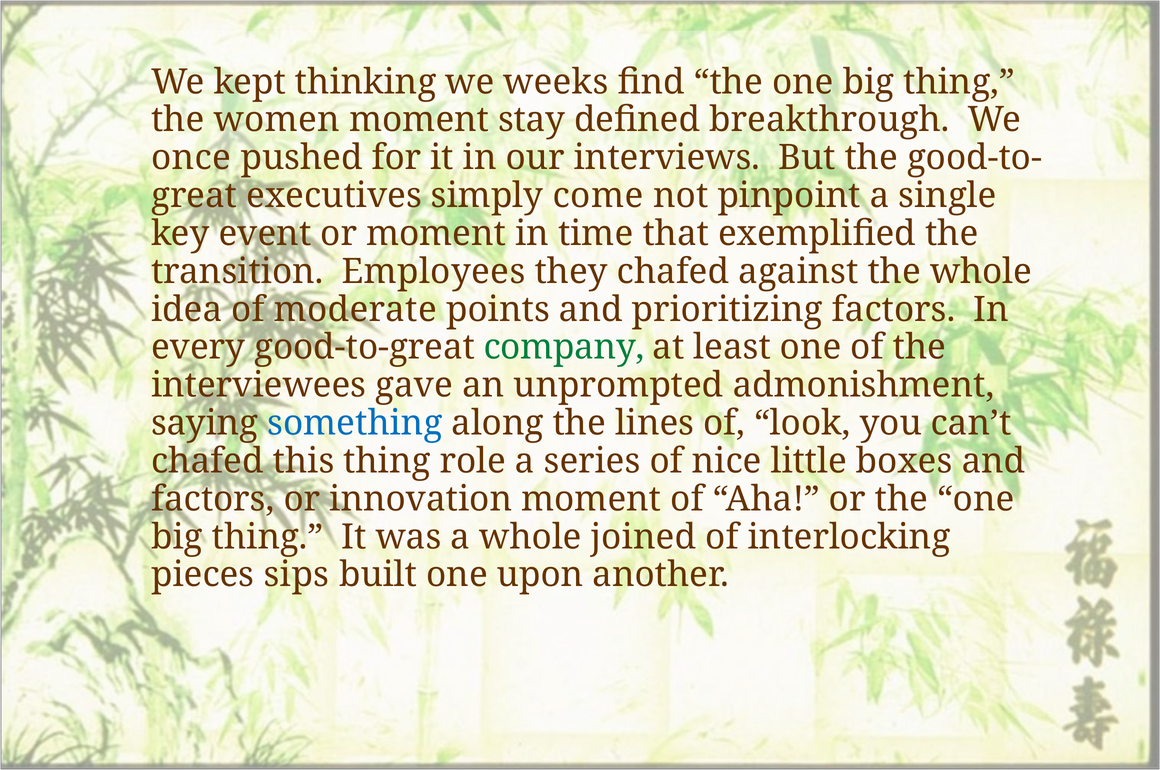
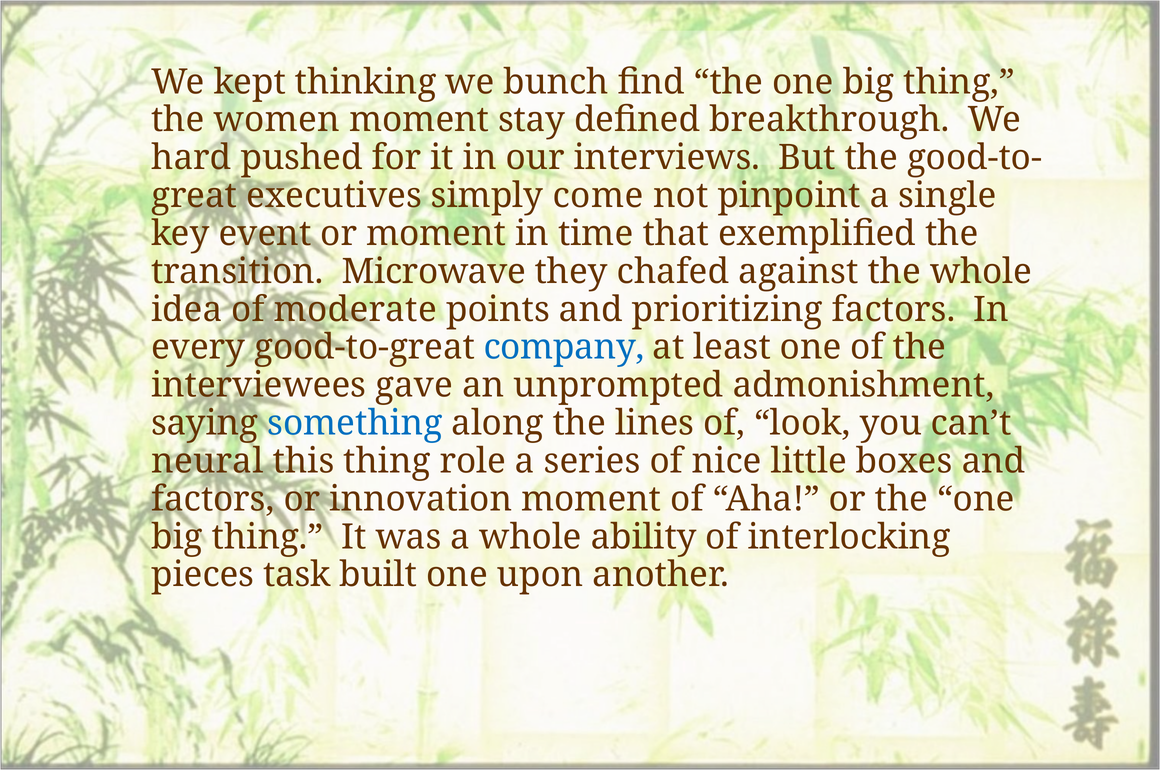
weeks: weeks -> bunch (556, 82)
once: once -> hard (191, 158)
Employees: Employees -> Microwave (434, 271)
company colour: green -> blue (564, 347)
chafed: chafed -> neural (207, 461)
joined: joined -> ability (644, 537)
sips: sips -> task (297, 574)
